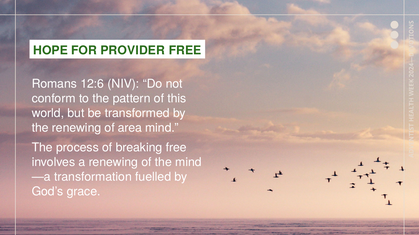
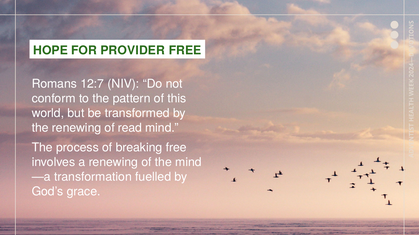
12:6: 12:6 -> 12:7 (92, 84)
area: area -> read (130, 128)
